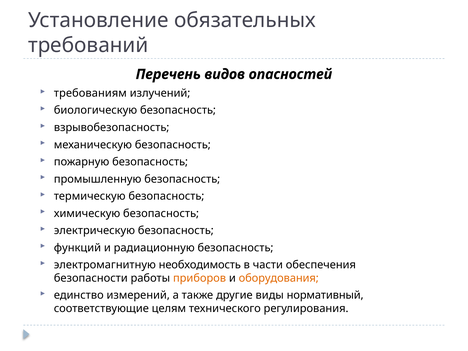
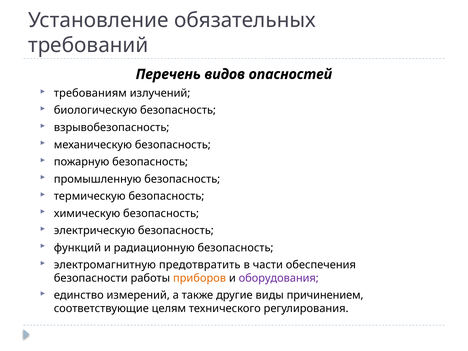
необходимость: необходимость -> предотвратить (200, 265)
оборудования colour: orange -> purple (279, 278)
нормативный: нормативный -> причинением (325, 295)
